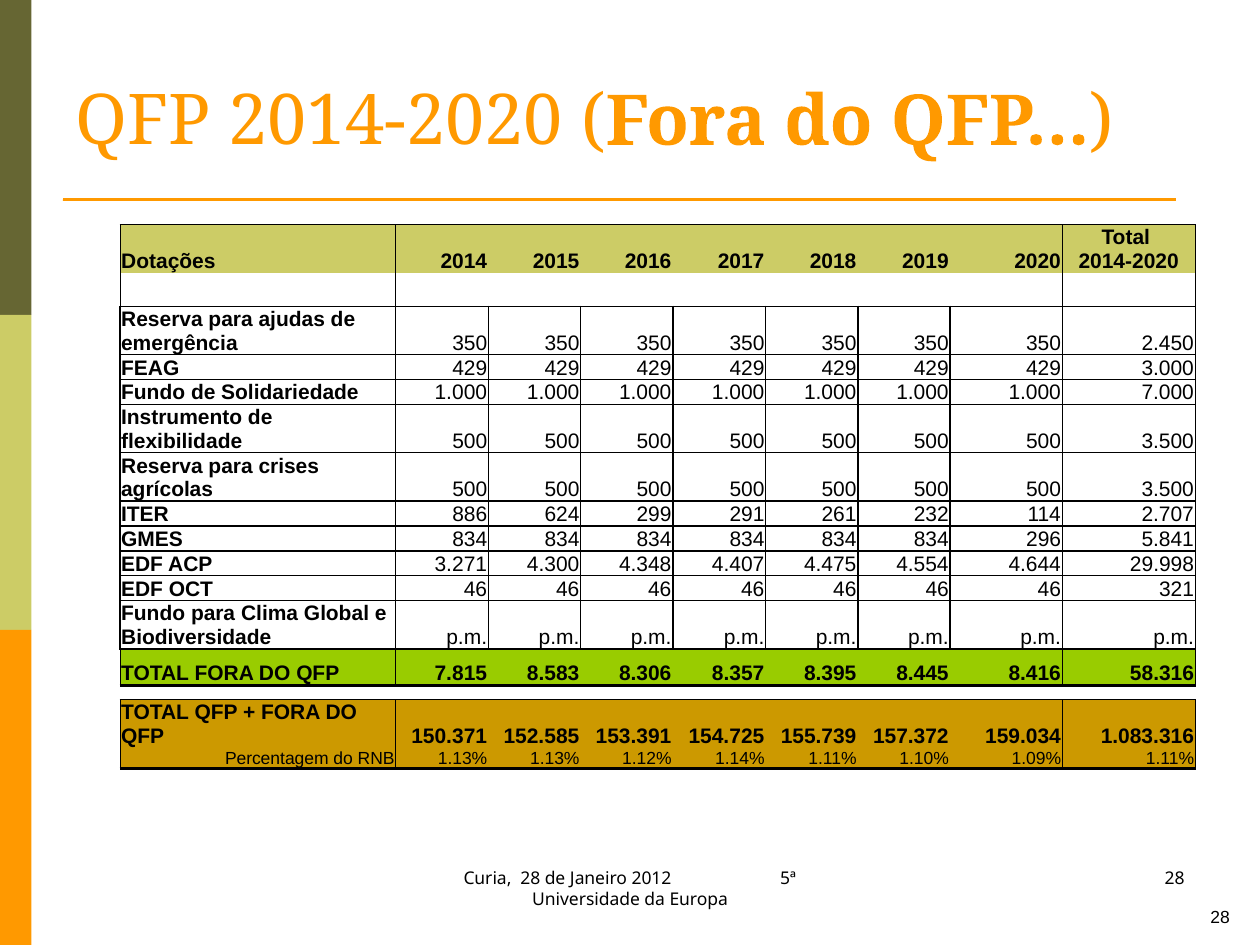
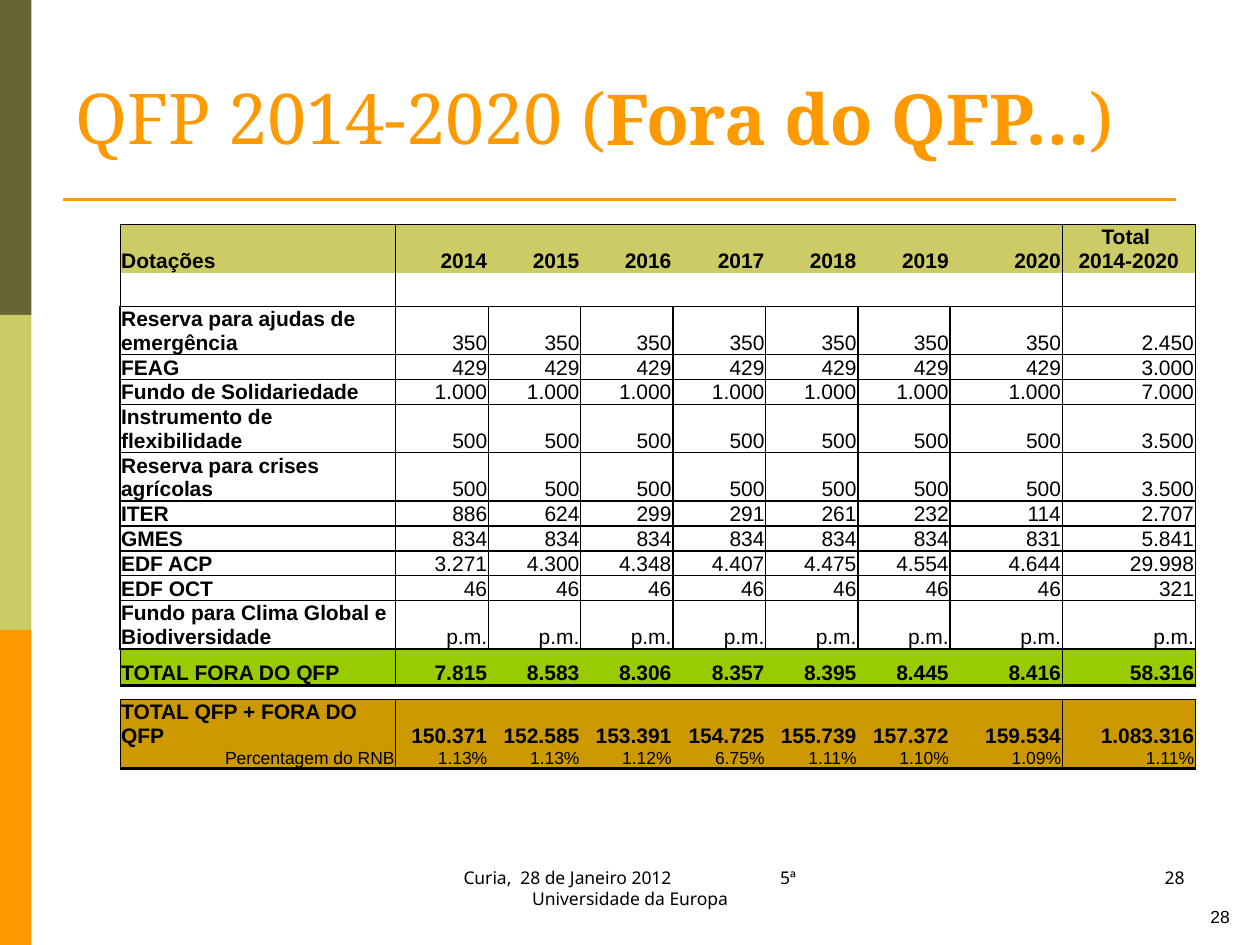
296: 296 -> 831 (1044, 539)
159.034: 159.034 -> 159.534 (1023, 737)
1.14%: 1.14% -> 6.75% (740, 759)
